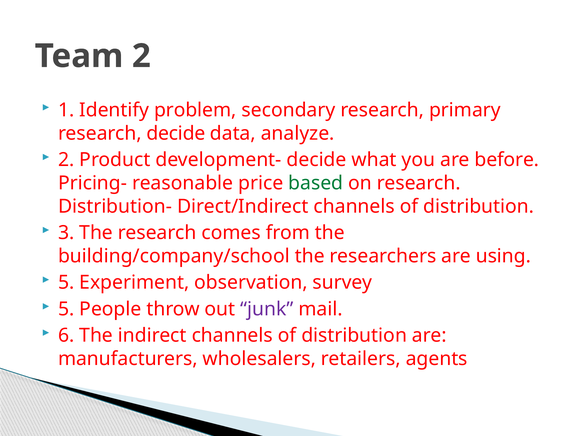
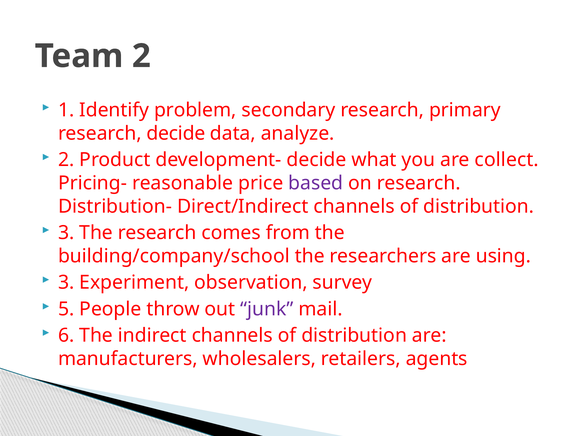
before: before -> collect (507, 160)
based colour: green -> purple (316, 183)
5: 5 -> 3 (66, 282)
